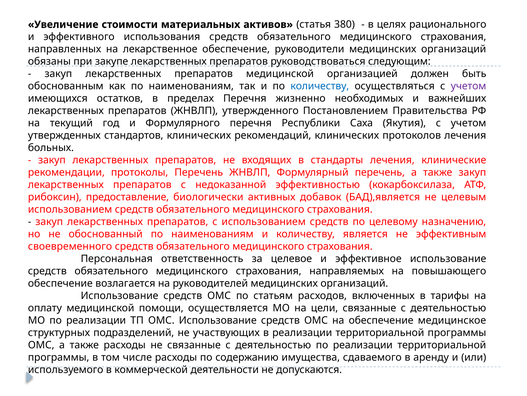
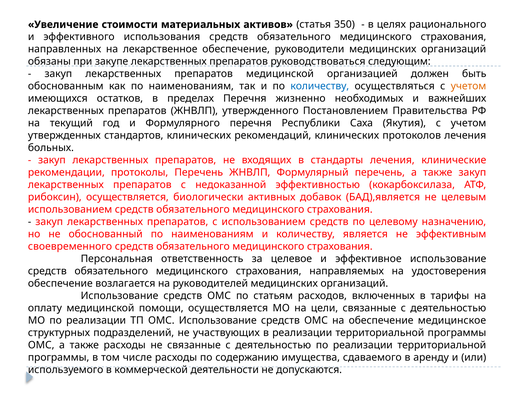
380: 380 -> 350 (345, 24)
учетом colour: purple -> orange (468, 86)
рибоксин предоставление: предоставление -> осуществляется (127, 197)
повышающего: повышающего -> удостоверения (449, 271)
